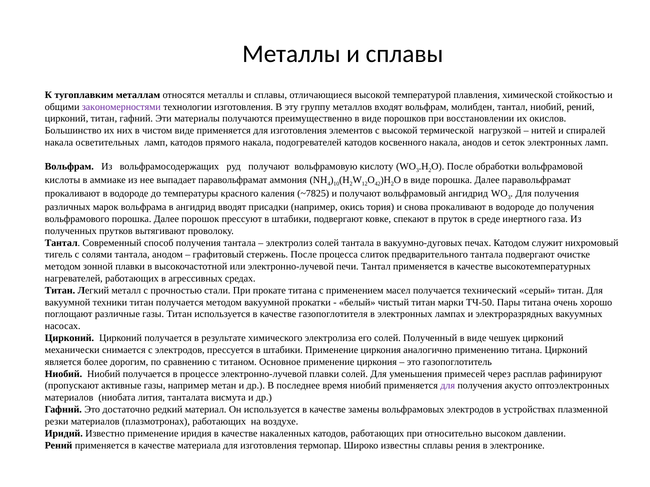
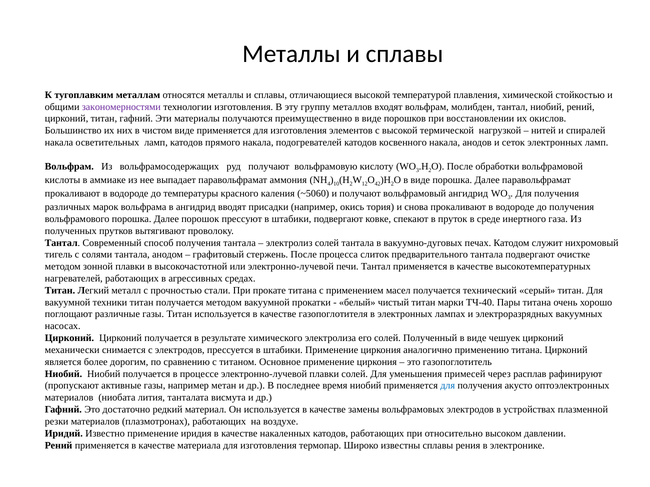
~7825: ~7825 -> ~5060 (313, 194)
ТЧ-50: ТЧ-50 -> ТЧ-40 (480, 303)
для colour: purple -> blue (448, 386)
